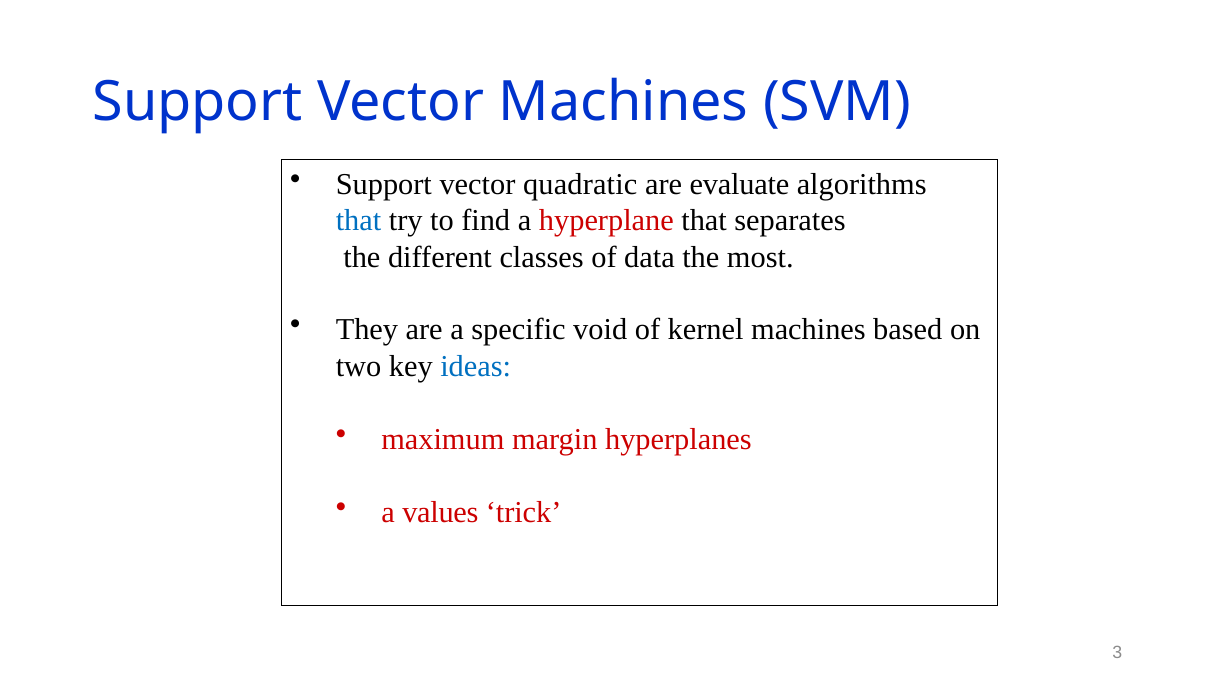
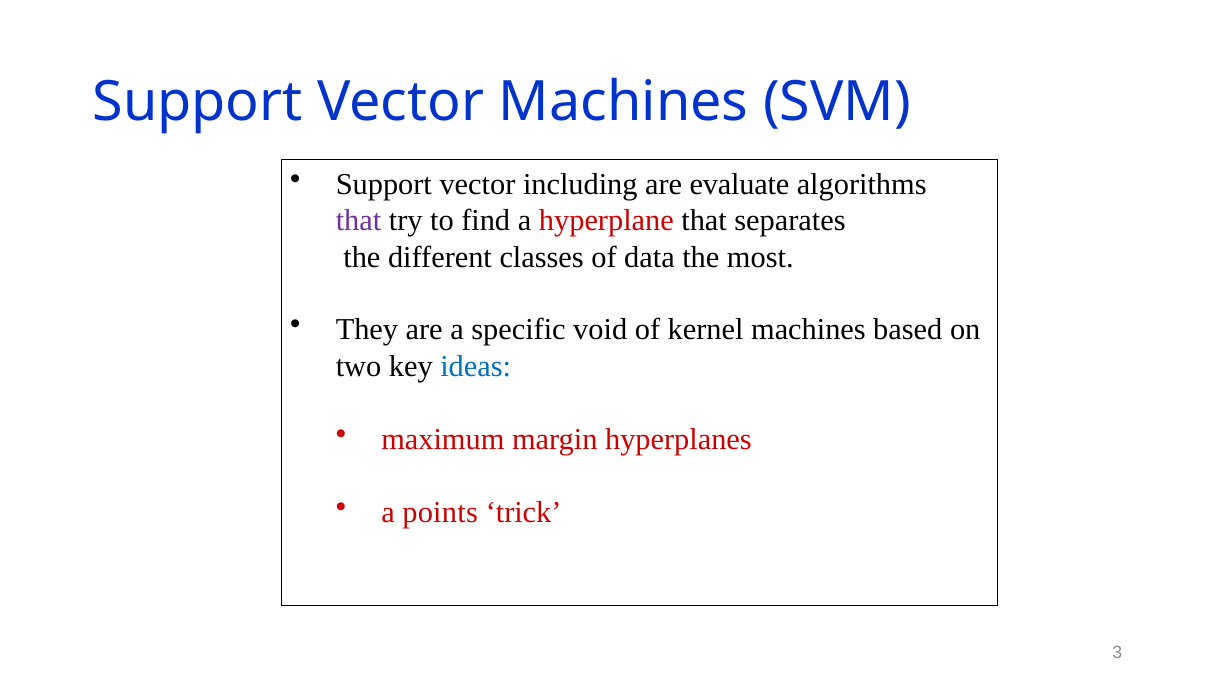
quadratic: quadratic -> including (580, 184)
that colour: blue -> purple (359, 221)
values: values -> points (440, 512)
